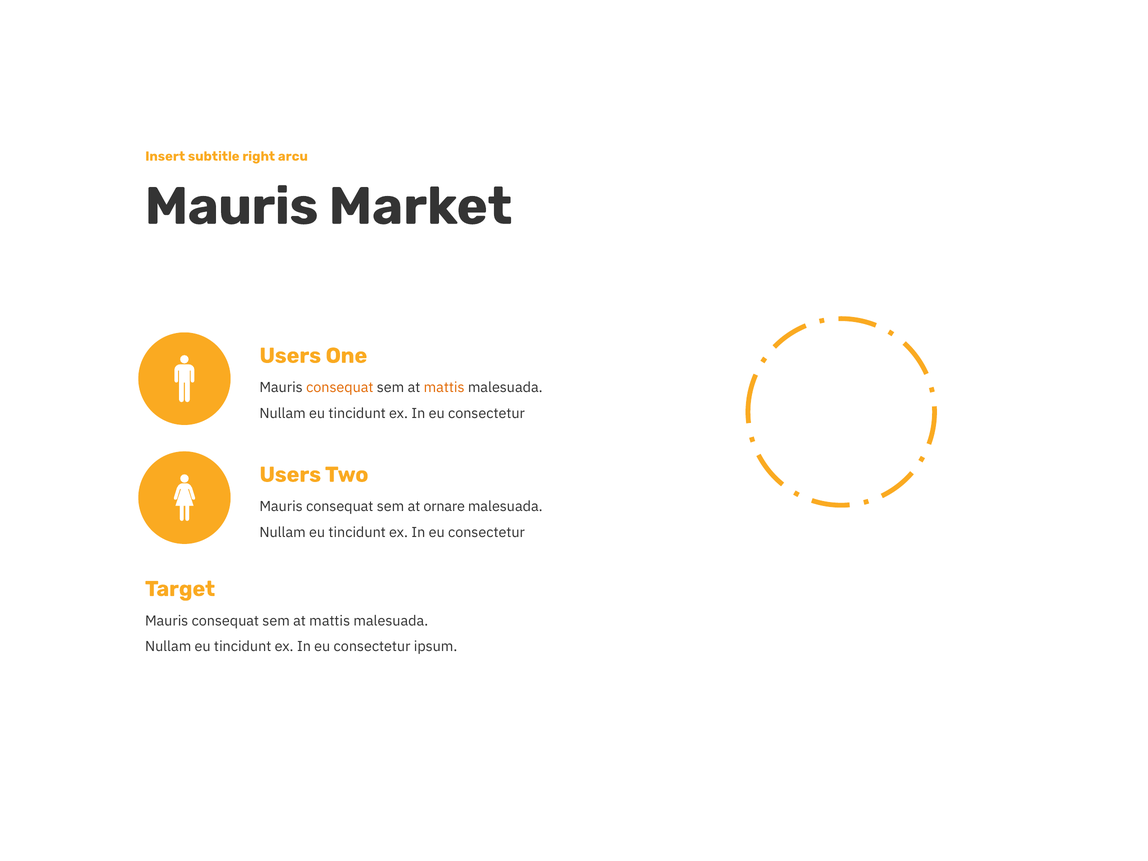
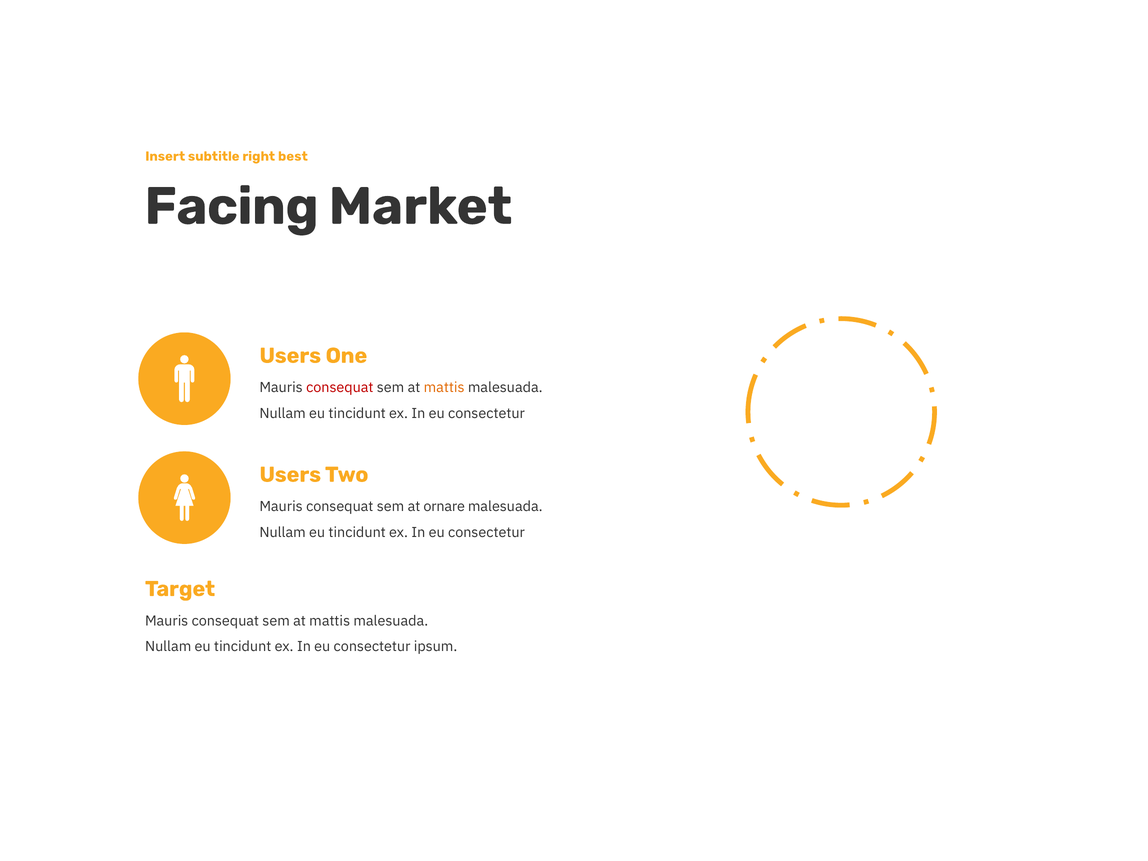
arcu: arcu -> best (293, 156)
Mauris: Mauris -> Facing (232, 206)
consequat colour: orange -> red (340, 388)
